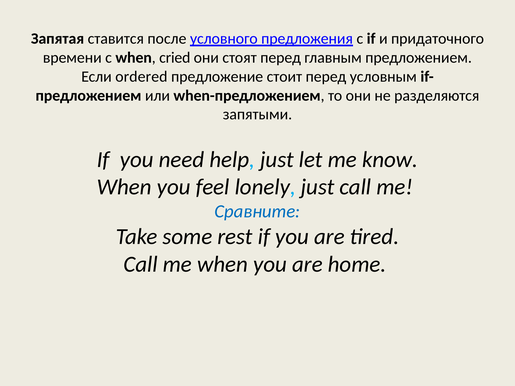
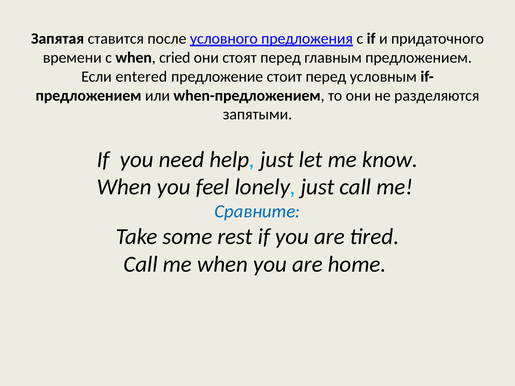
ordered: ordered -> entered (141, 77)
